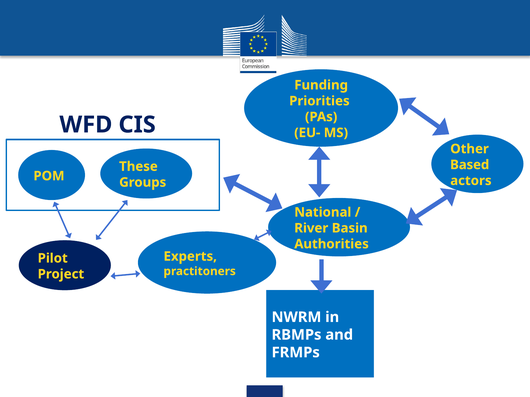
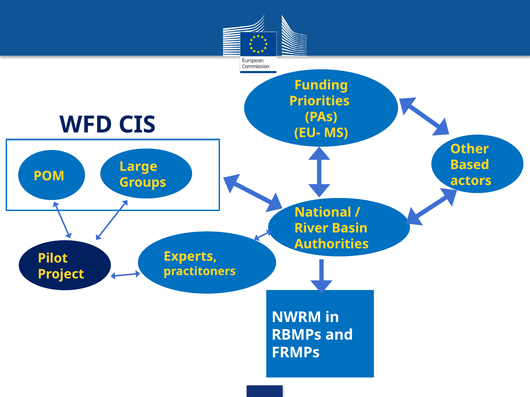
These: These -> Large (138, 167)
